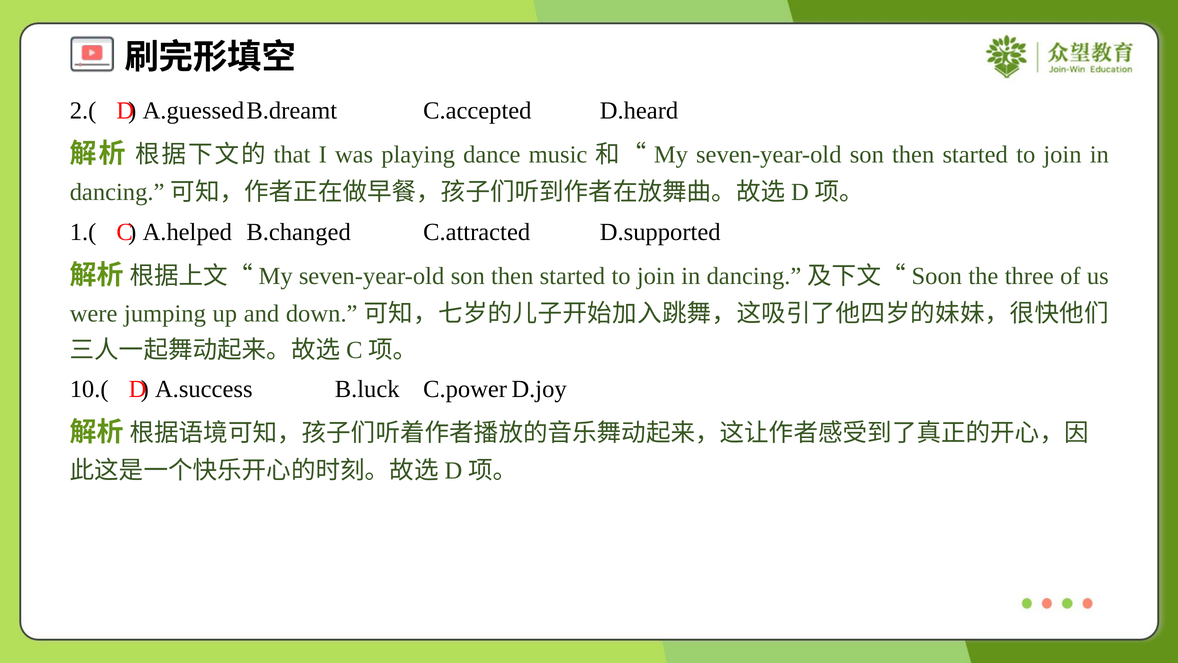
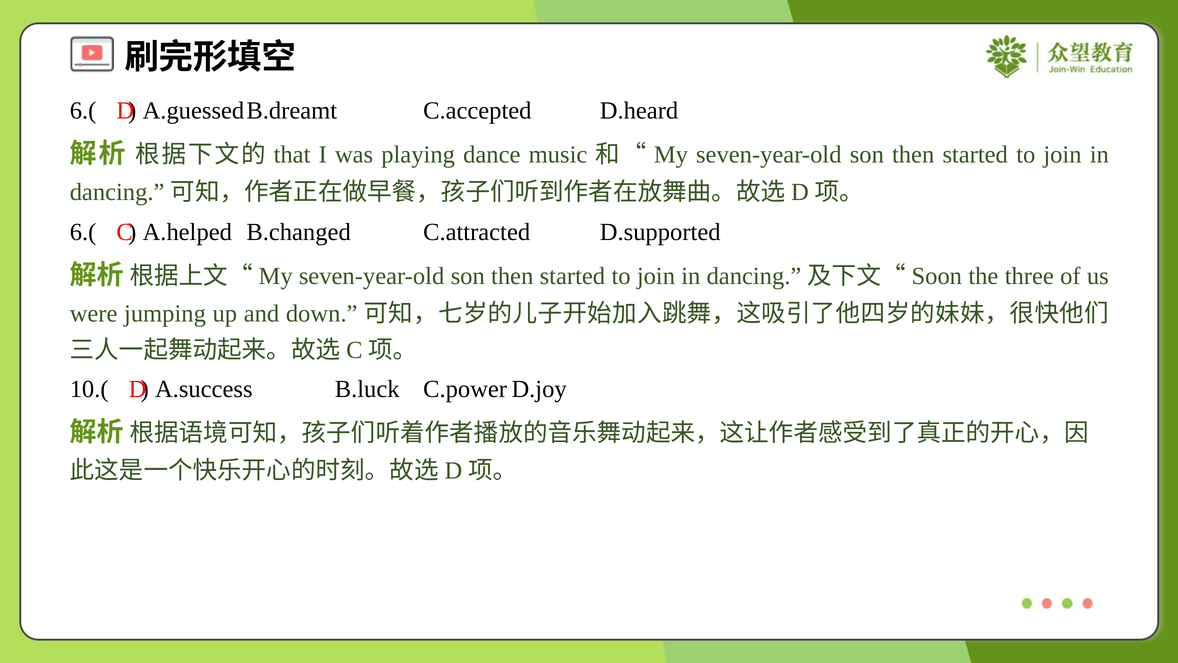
2.(: 2.( -> 6.( (83, 110)
1.(: 1.( -> 6.( (83, 232)
